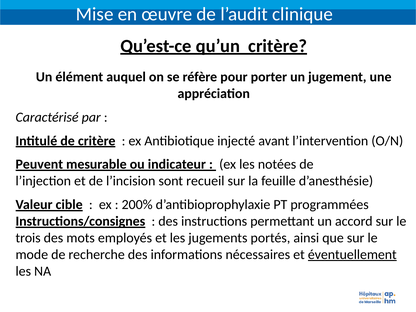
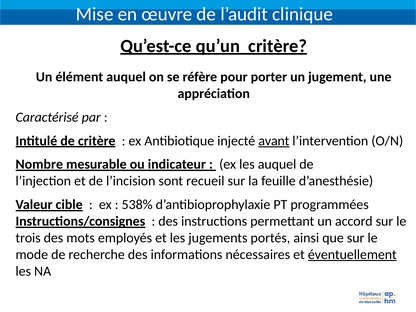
avant underline: none -> present (274, 141)
Peuvent: Peuvent -> Nombre (39, 164)
les notées: notées -> auquel (277, 164)
200%: 200% -> 538% (137, 205)
